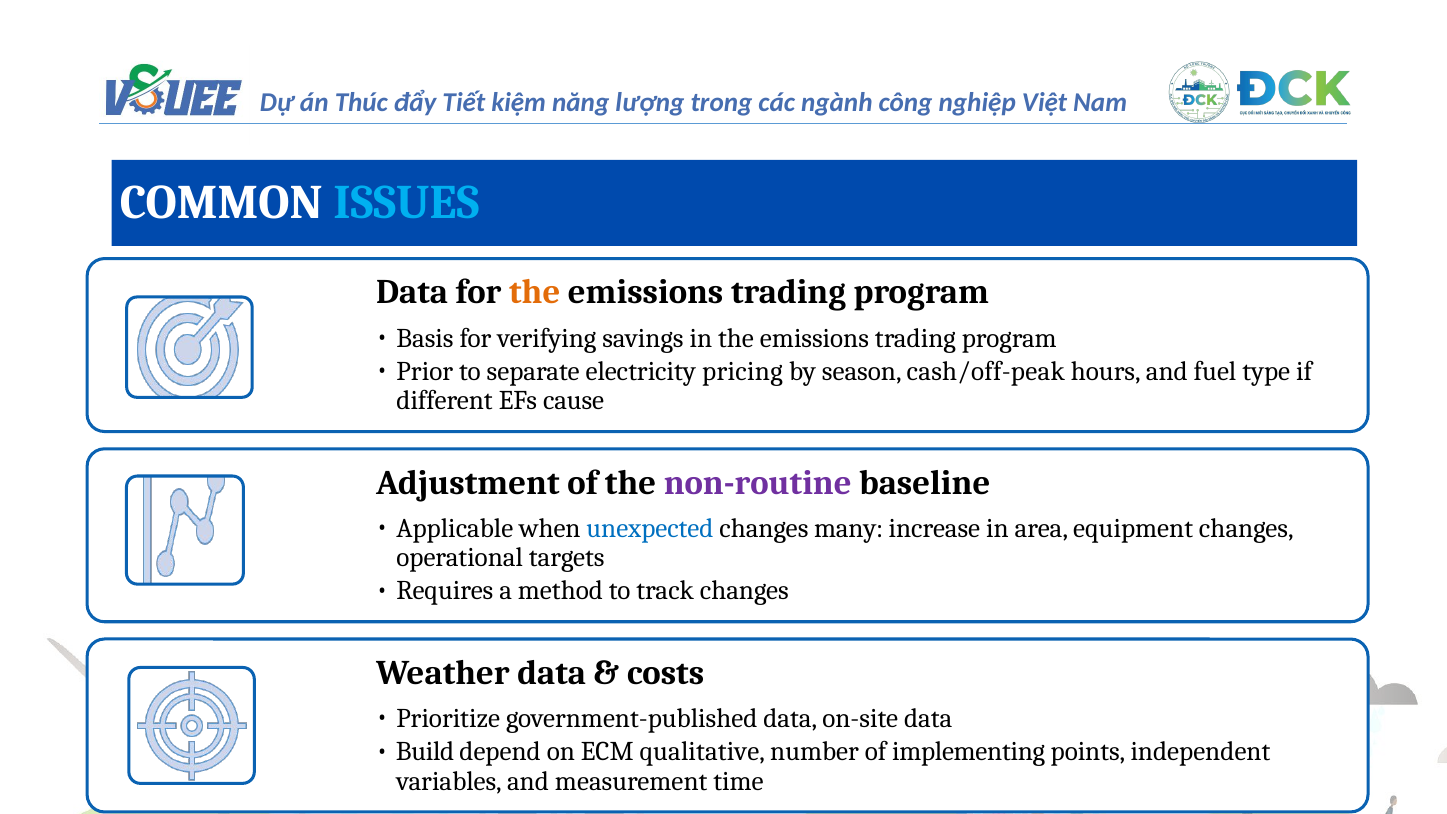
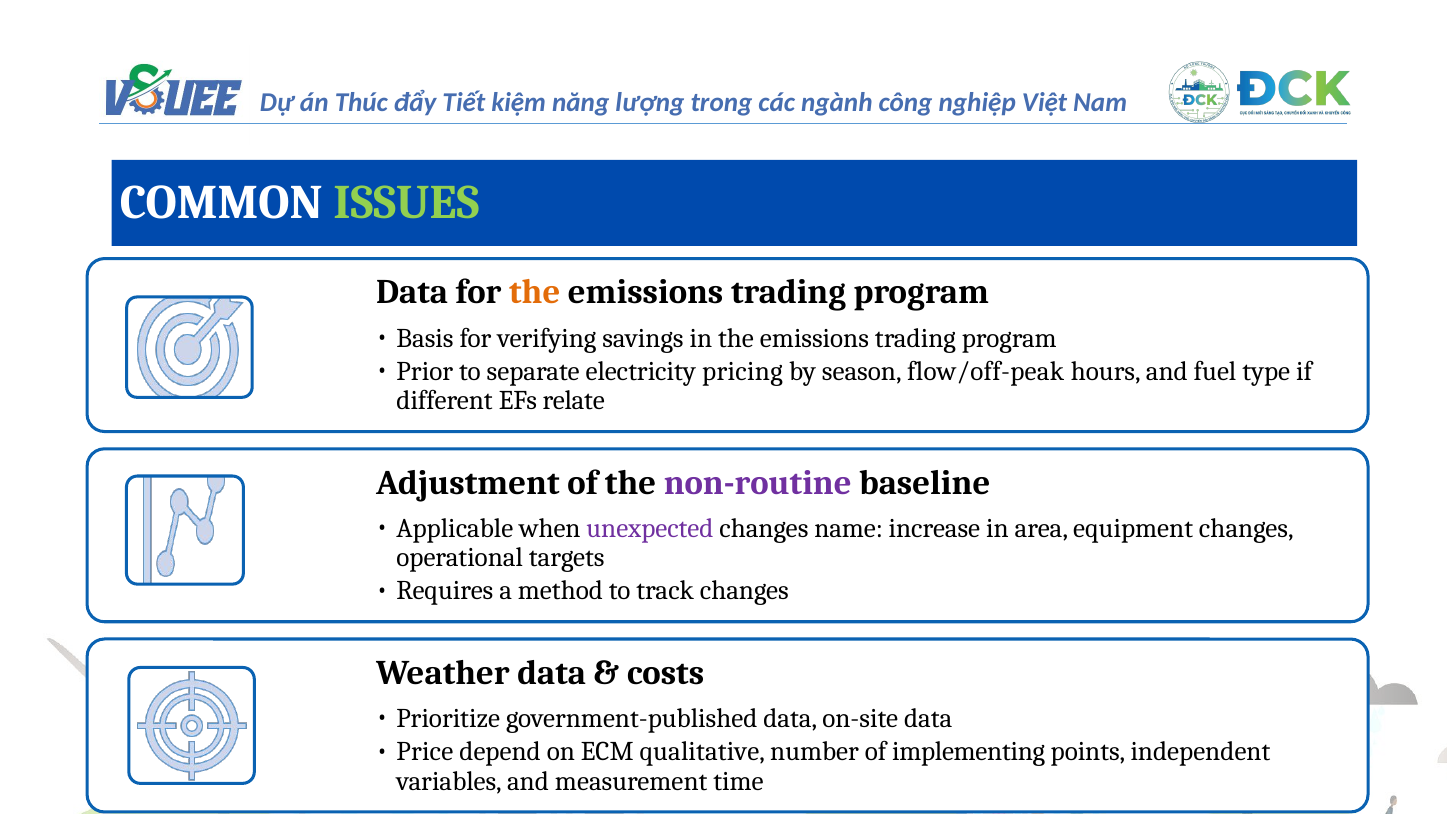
ISSUES colour: light blue -> light green (406, 203)
cash/off-peak: cash/off-peak -> flow/off-peak (986, 371)
cause: cause -> relate (574, 401)
unexpected colour: blue -> purple (650, 528)
many: many -> name (849, 528)
Build: Build -> Price (425, 752)
